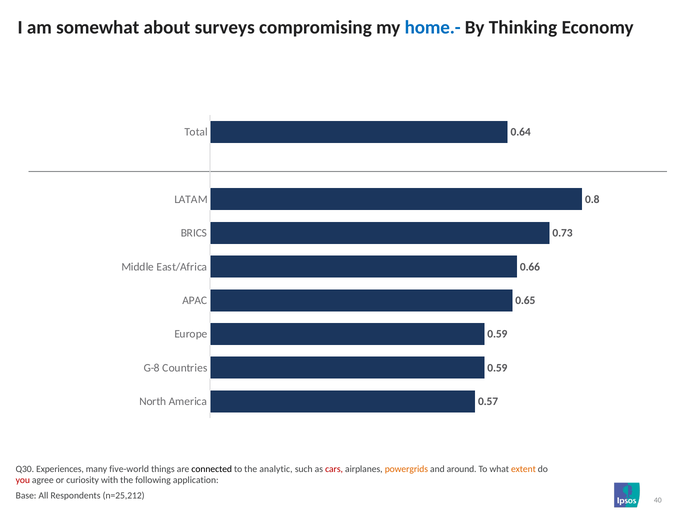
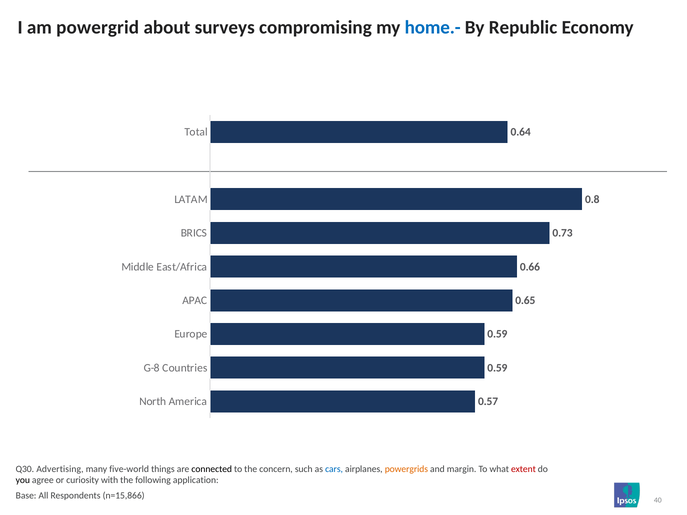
somewhat: somewhat -> powergrid (98, 27)
Thinking: Thinking -> Republic (523, 27)
Experiences: Experiences -> Advertising (60, 469)
analytic: analytic -> concern (276, 469)
cars colour: red -> blue (334, 469)
around: around -> margin (462, 469)
extent colour: orange -> red (523, 469)
you colour: red -> black (23, 480)
n=25,212: n=25,212 -> n=15,866 (124, 496)
